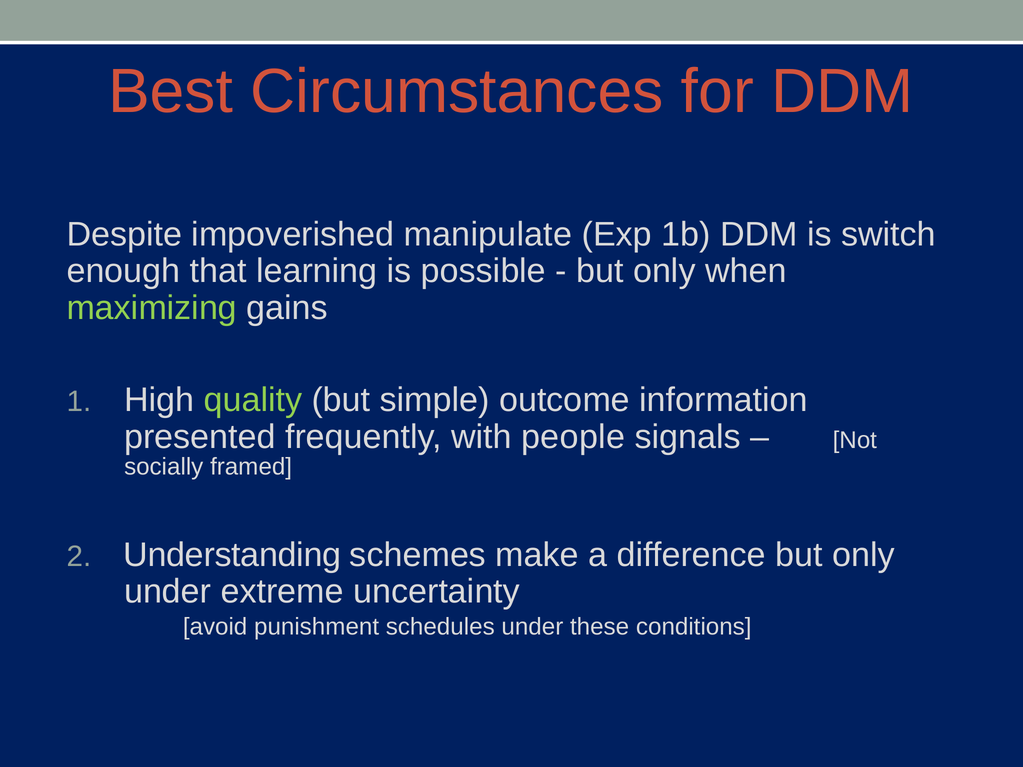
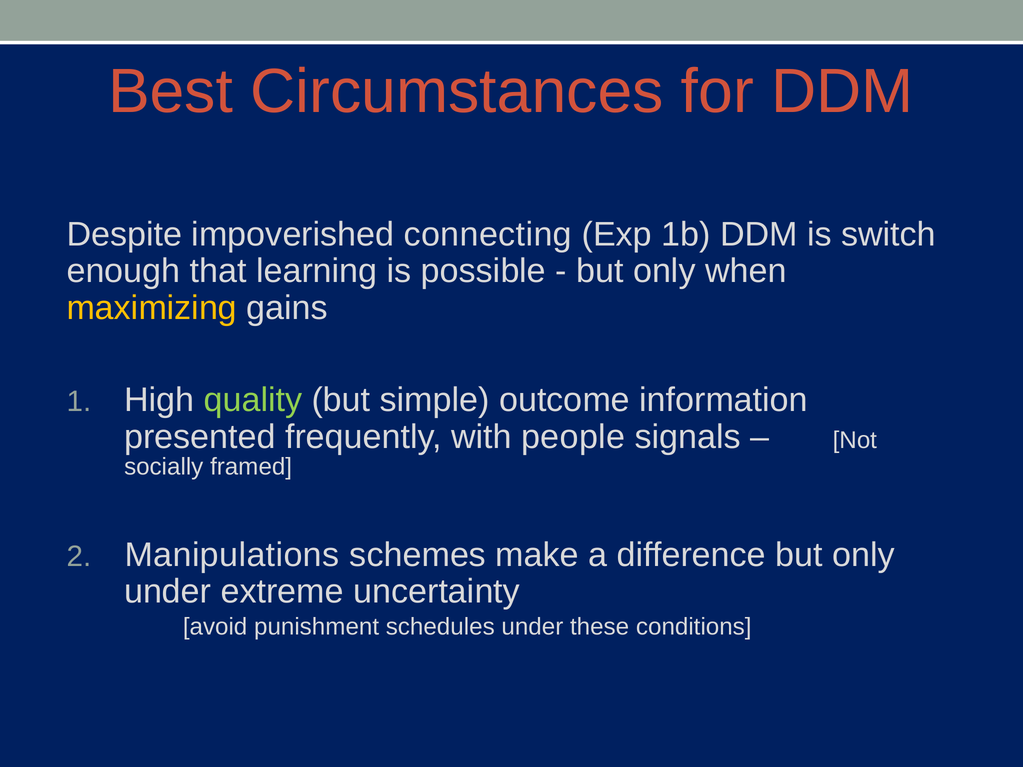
manipulate: manipulate -> connecting (488, 234)
maximizing colour: light green -> yellow (152, 308)
Understanding: Understanding -> Manipulations (232, 555)
